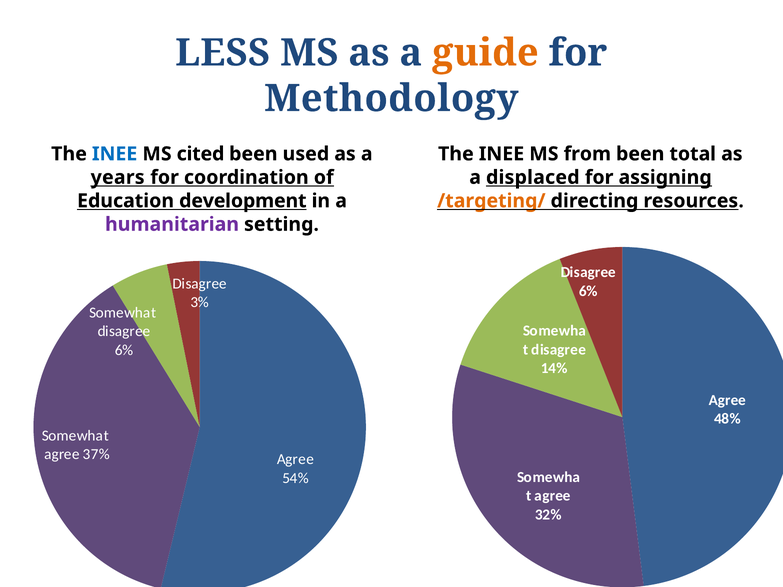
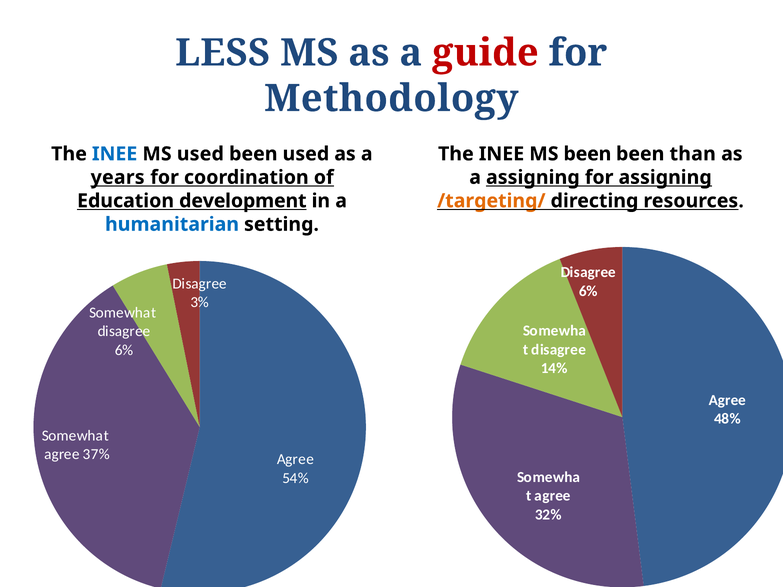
guide colour: orange -> red (485, 53)
MS cited: cited -> used (200, 154)
MS from: from -> been (587, 154)
total: total -> than (693, 154)
a displaced: displaced -> assigning (533, 177)
humanitarian colour: purple -> blue (172, 224)
